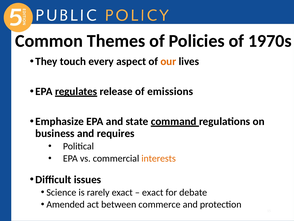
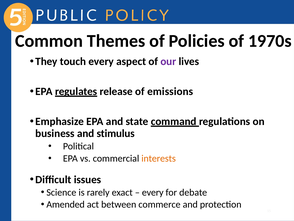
our colour: orange -> purple (168, 61)
requires: requires -> stimulus (116, 133)
exact: exact -> every (153, 192)
